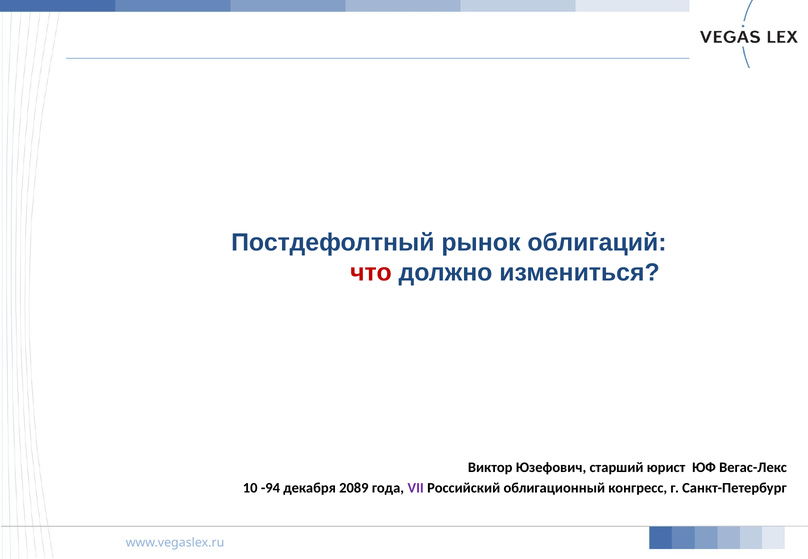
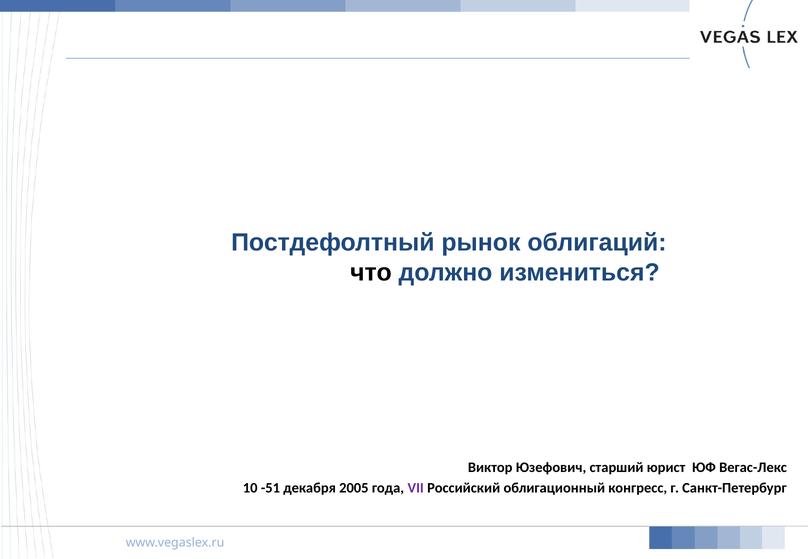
что colour: red -> black (371, 273)
-94: -94 -> -51 (270, 488)
2089: 2089 -> 2005 (354, 488)
